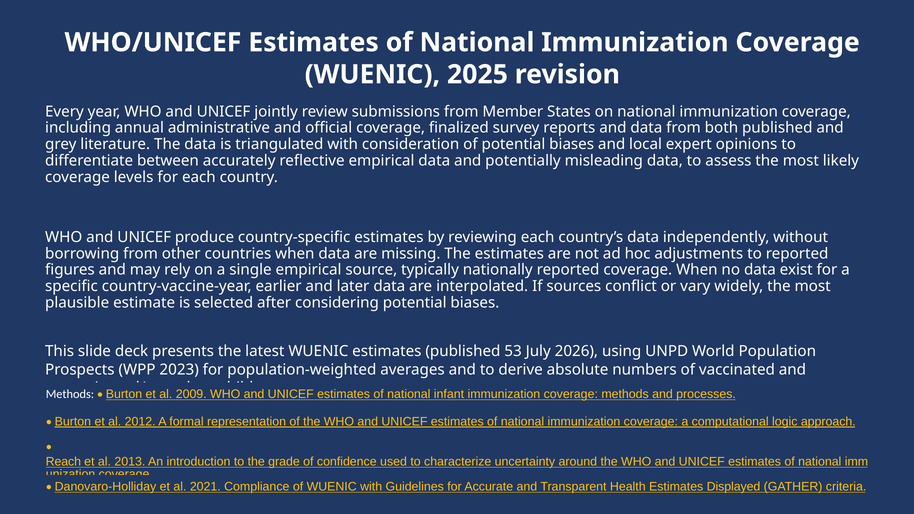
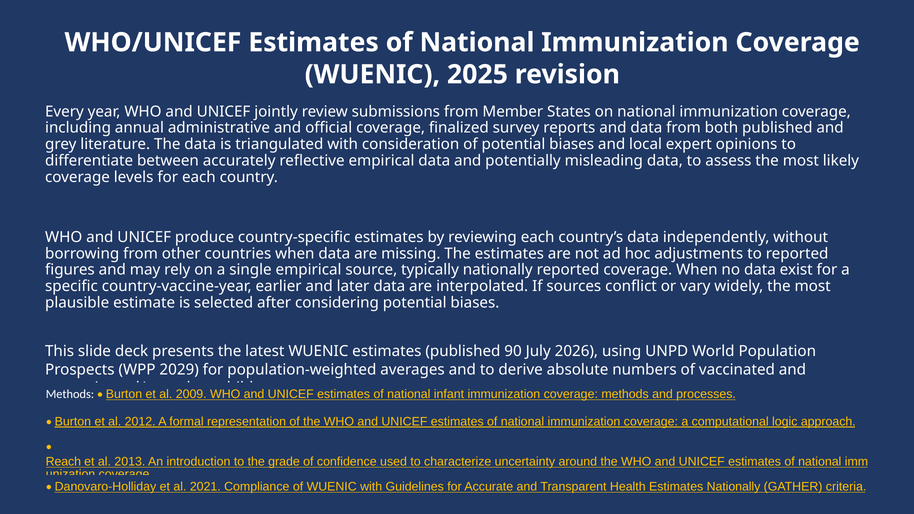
53: 53 -> 90 (513, 351)
2023: 2023 -> 2029 (179, 370)
Estimates Displayed: Displayed -> Nationally (734, 487)
